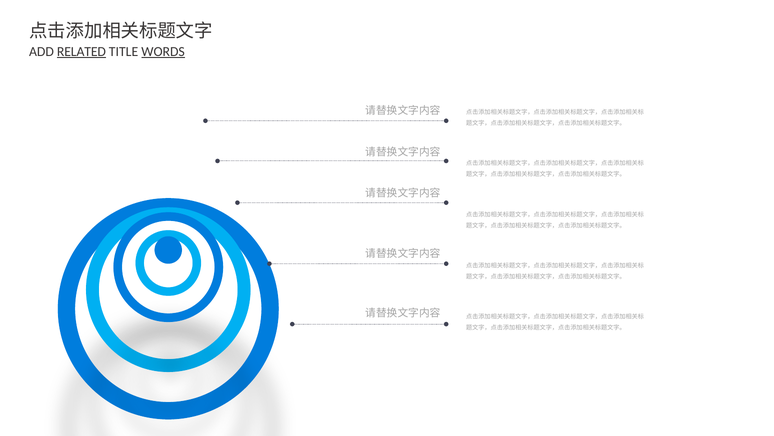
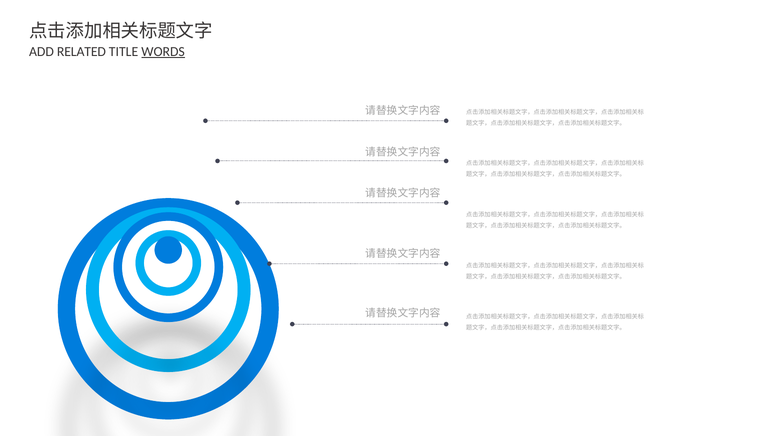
RELATED underline: present -> none (81, 52)
